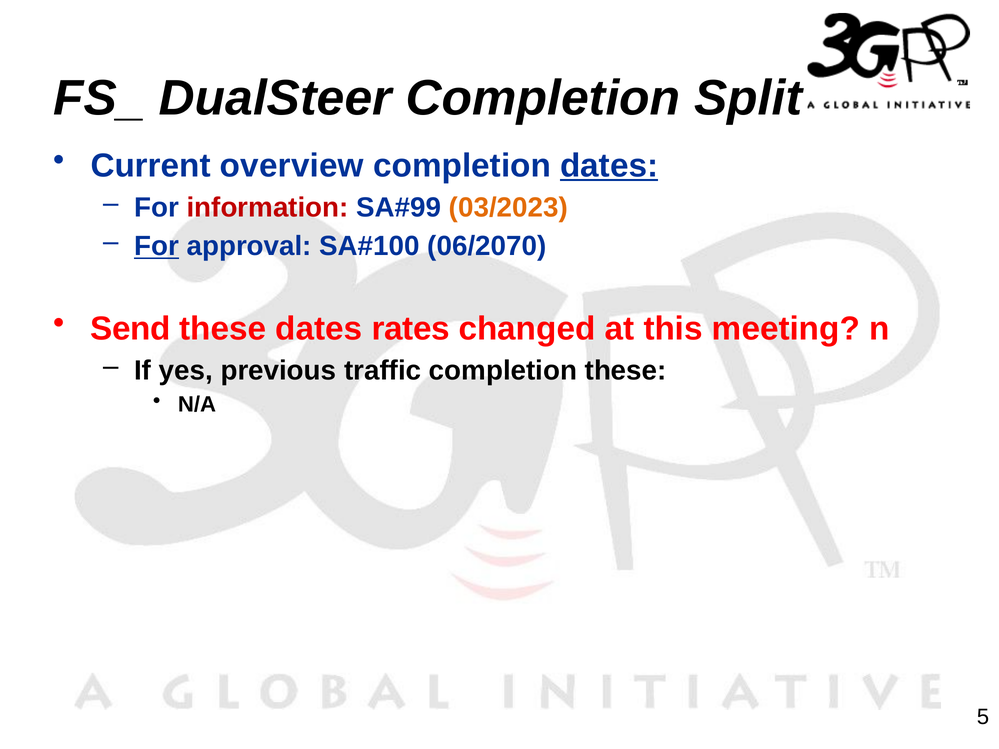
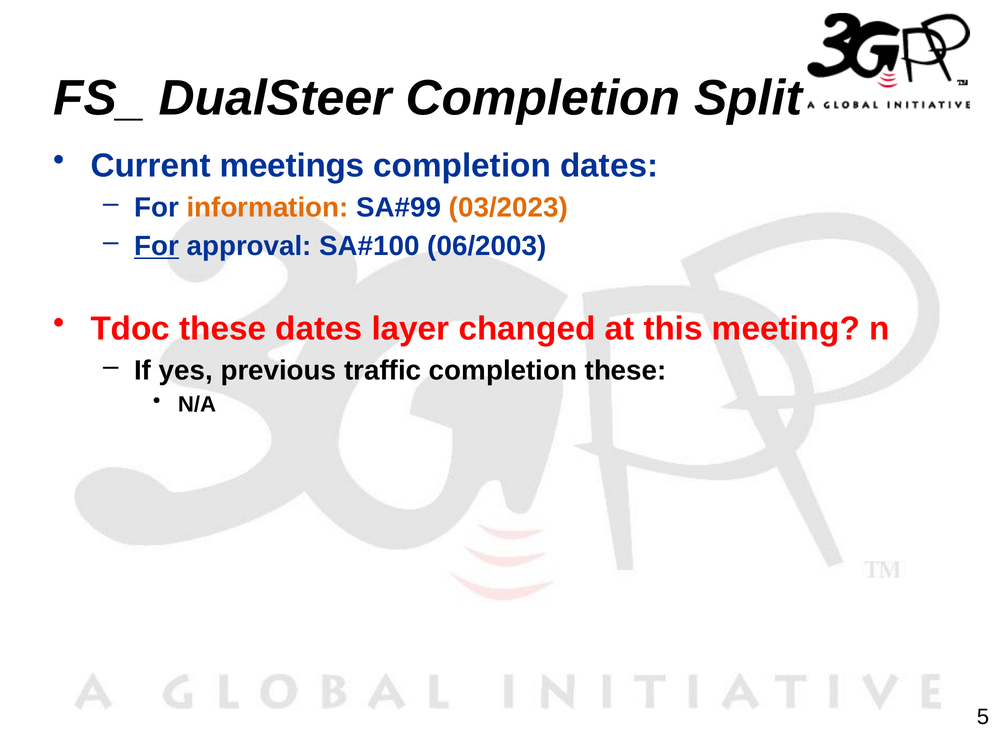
overview: overview -> meetings (292, 166)
dates underline: present -> none (609, 166)
information colour: red -> orange (268, 208)
06/2070: 06/2070 -> 06/2003 (487, 246)
Send: Send -> Tdoc (130, 329)
rates: rates -> layer (411, 329)
